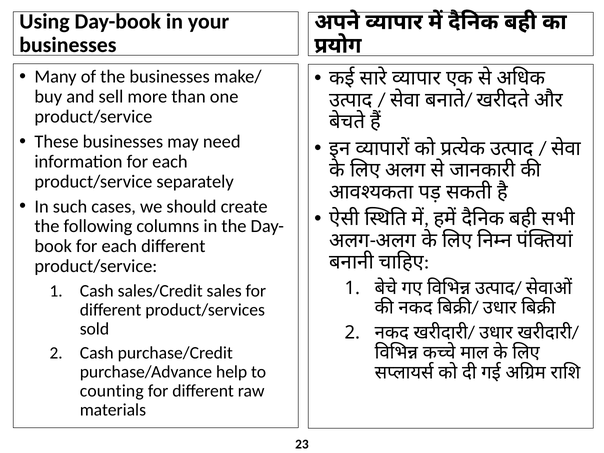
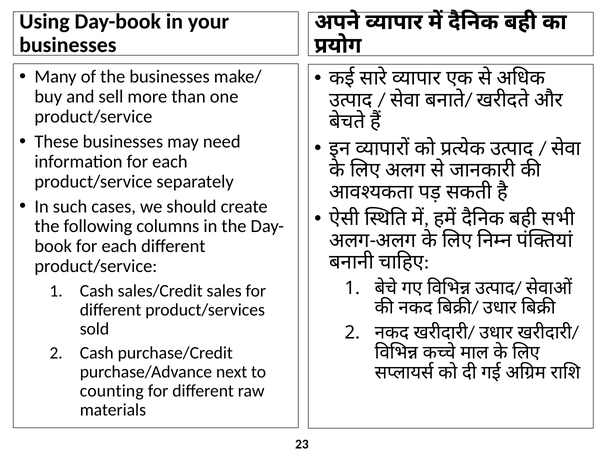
help: help -> next (232, 372)
